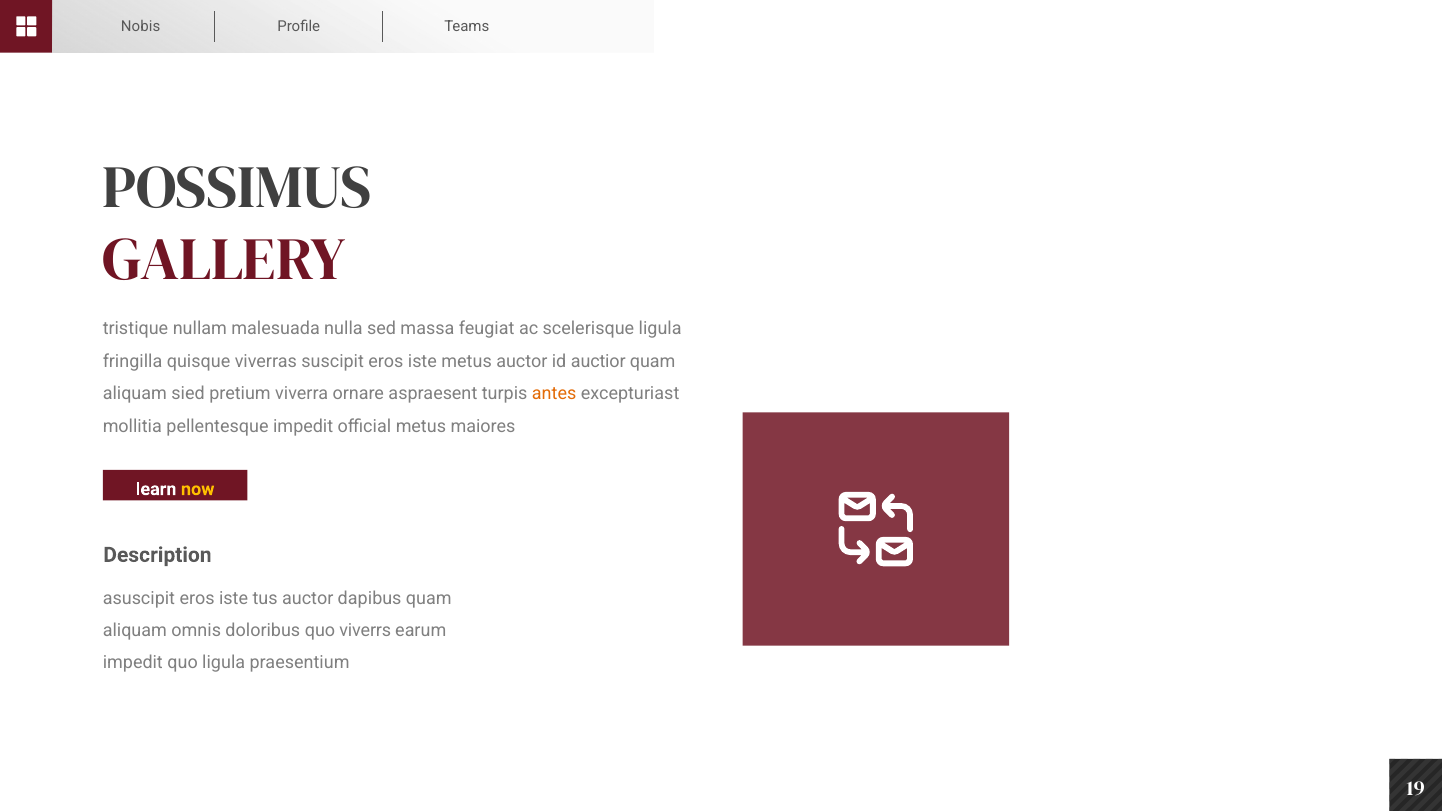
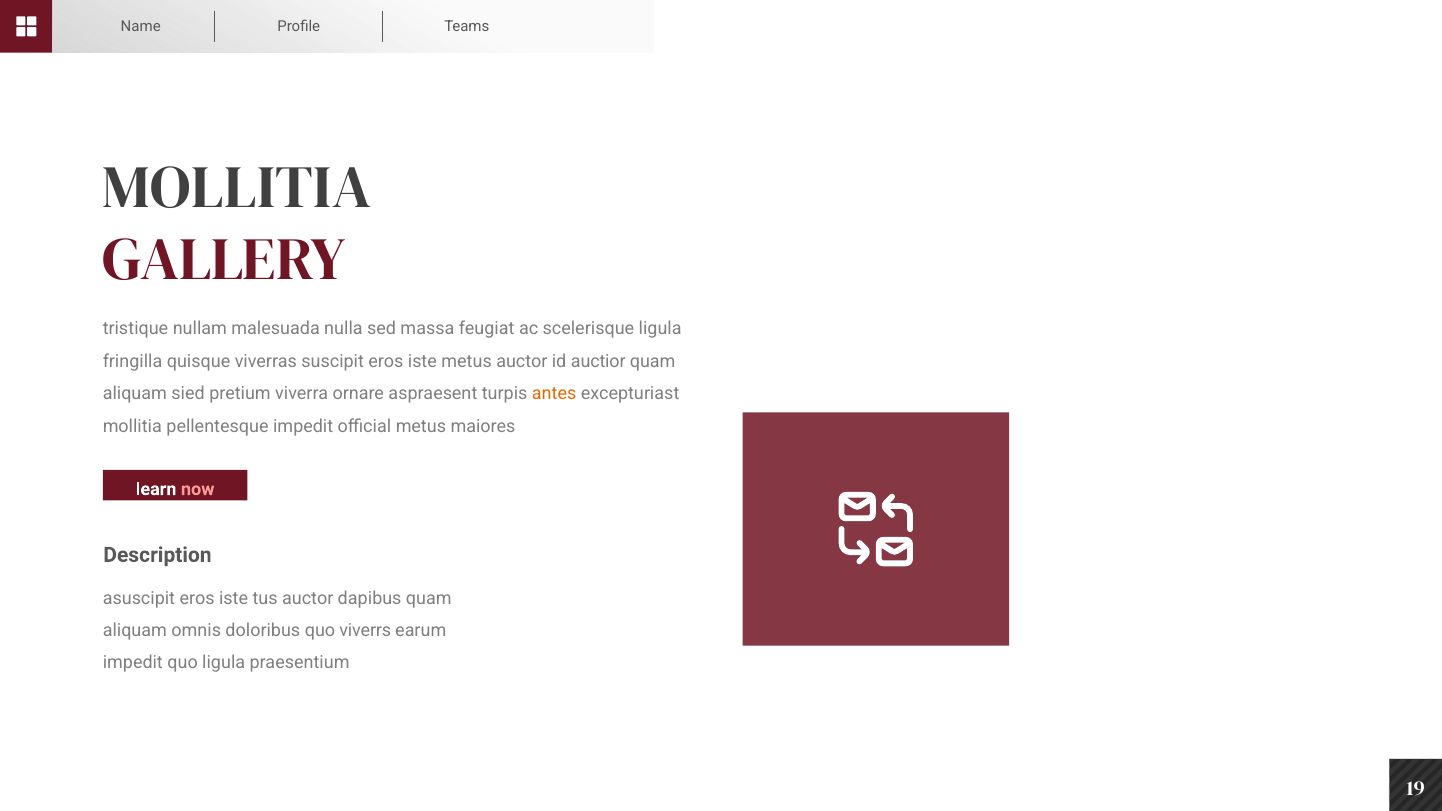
Nobis: Nobis -> Name (141, 27)
POSSIMUS: POSSIMUS -> MOLLITIA (237, 187)
now colour: yellow -> pink (198, 489)
